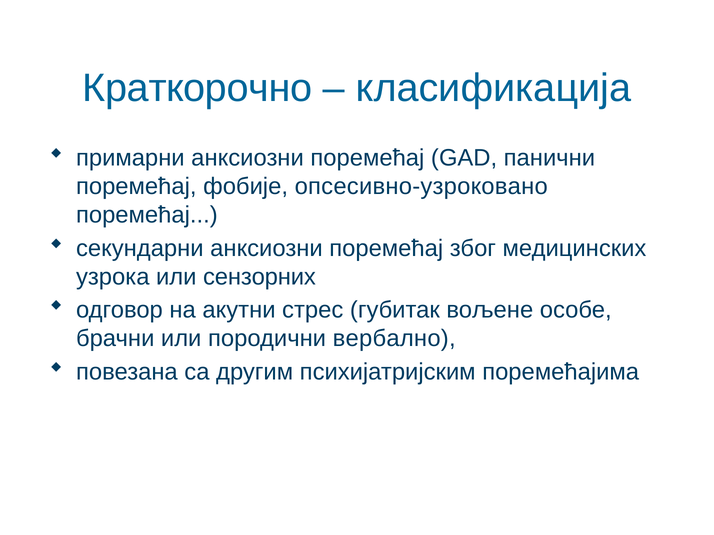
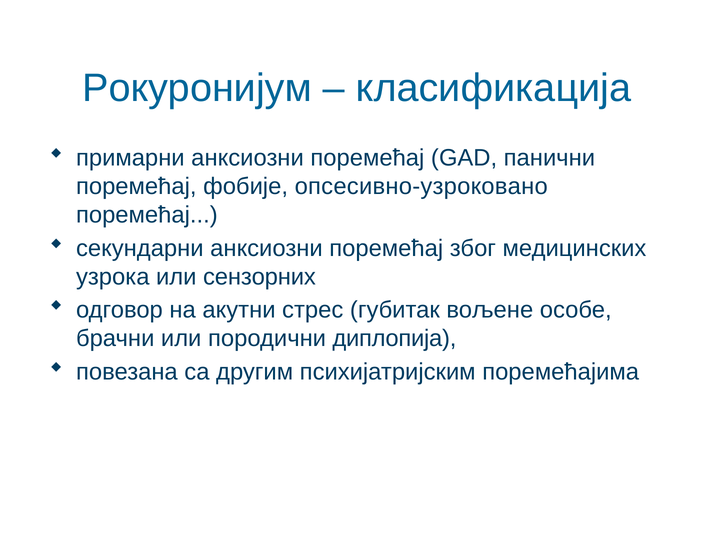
Краткорочно: Краткорочно -> Рокуронијум (197, 88)
вербално: вербално -> диплопија (394, 339)
